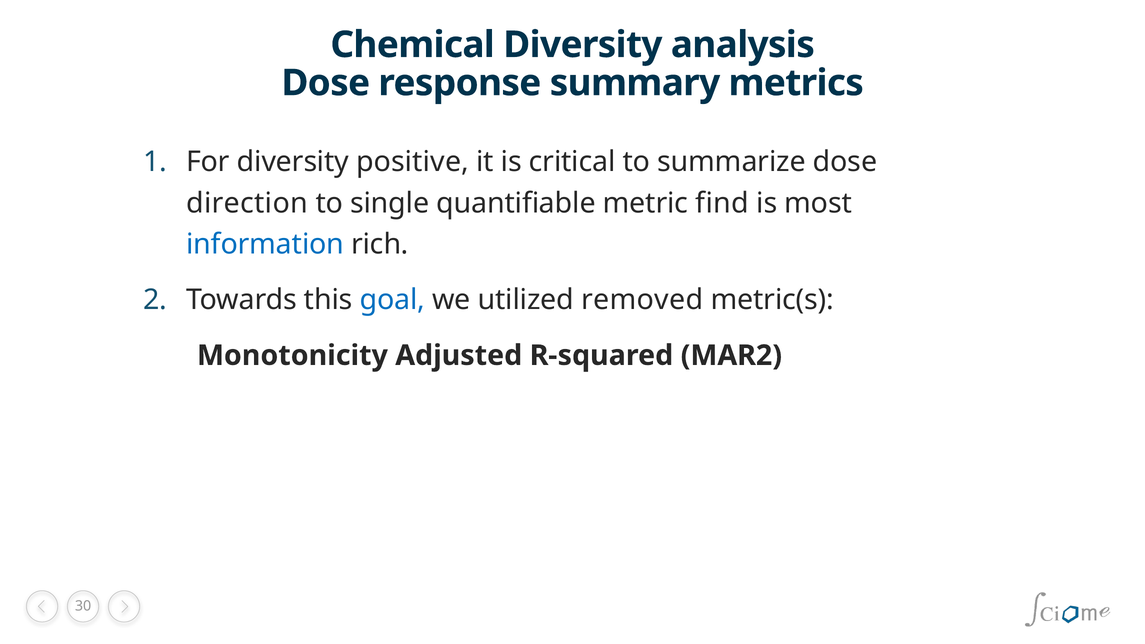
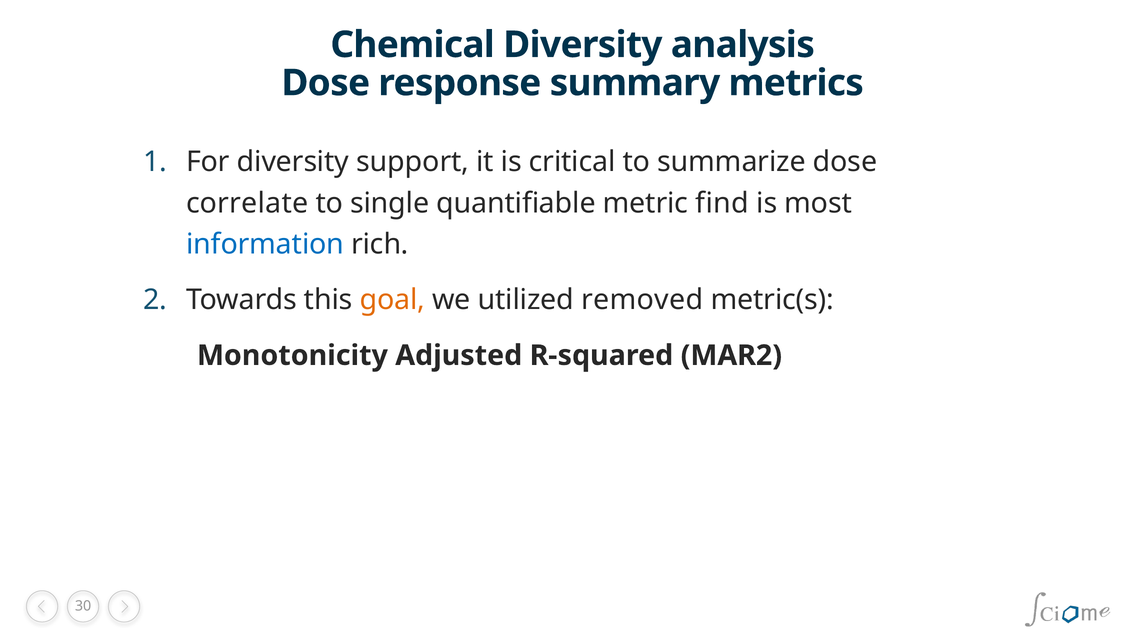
positive: positive -> support (413, 162)
direction: direction -> correlate (247, 203)
goal colour: blue -> orange (392, 300)
